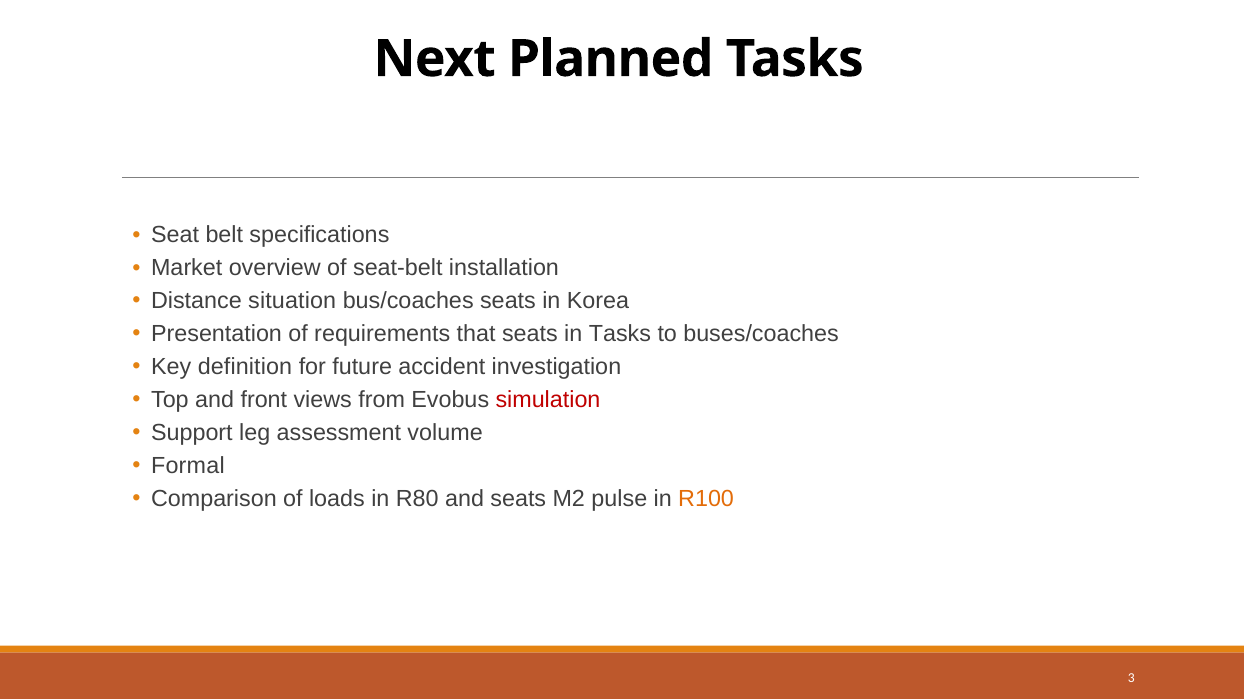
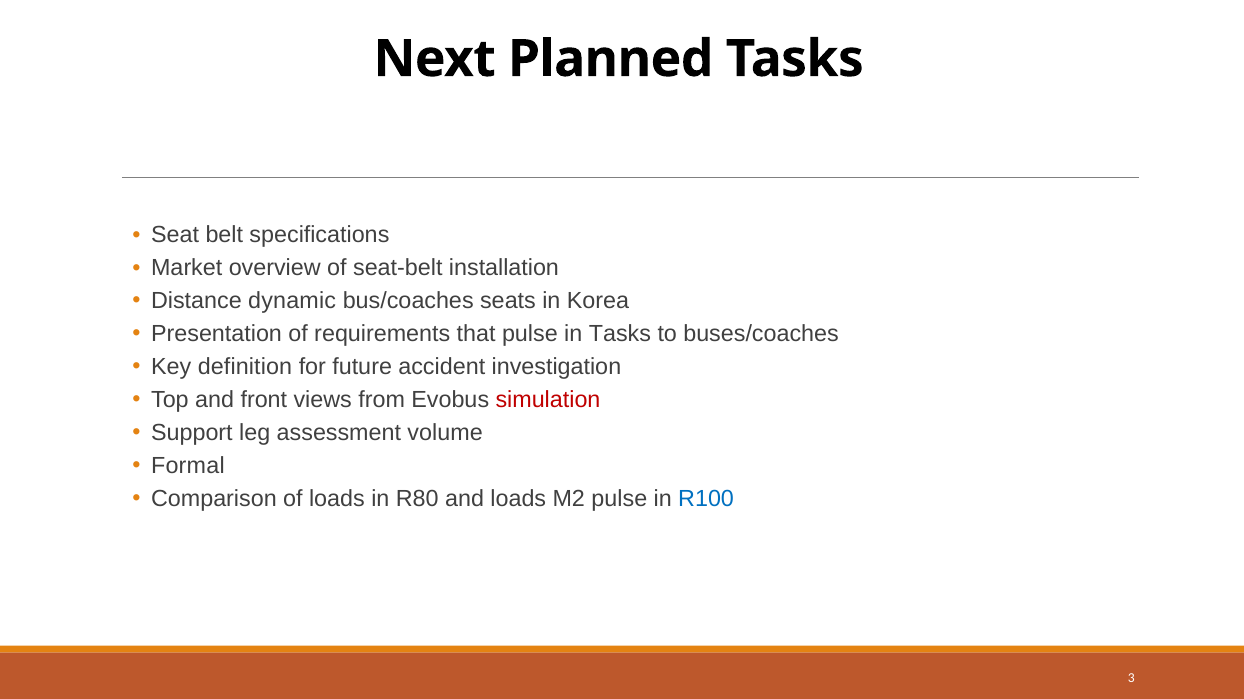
situation: situation -> dynamic (292, 301)
that seats: seats -> pulse (530, 334)
and seats: seats -> loads (518, 499)
R100 colour: orange -> blue (706, 499)
